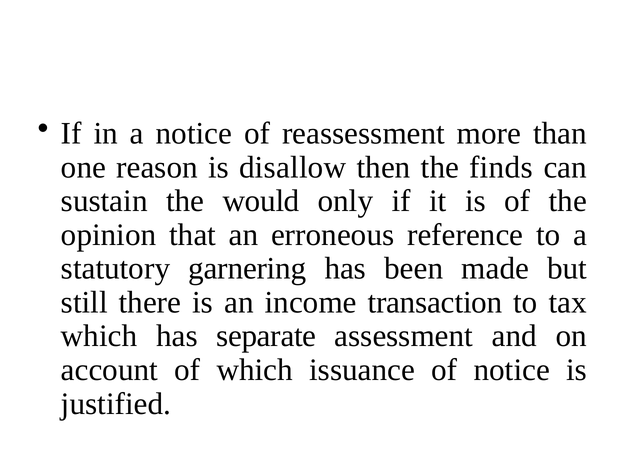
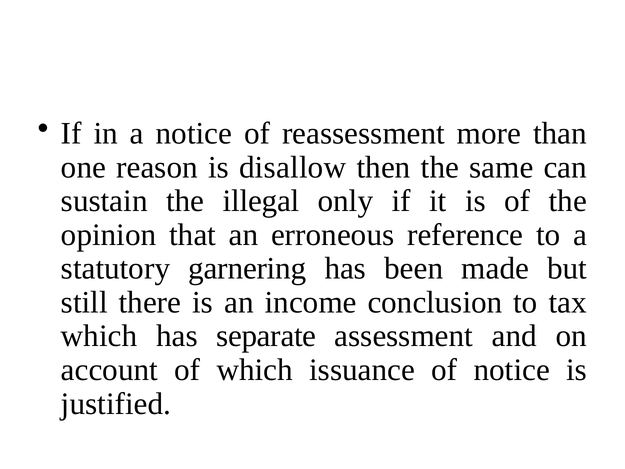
finds: finds -> same (501, 167)
would: would -> illegal (261, 201)
transaction: transaction -> conclusion (435, 302)
